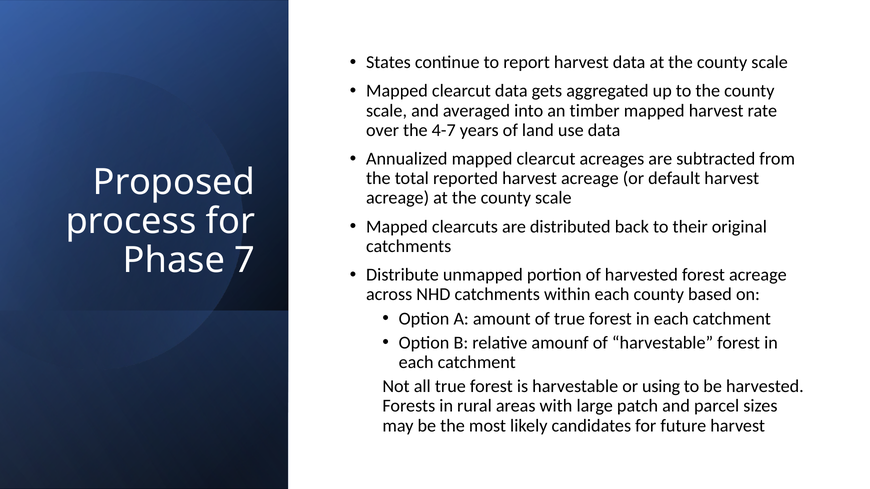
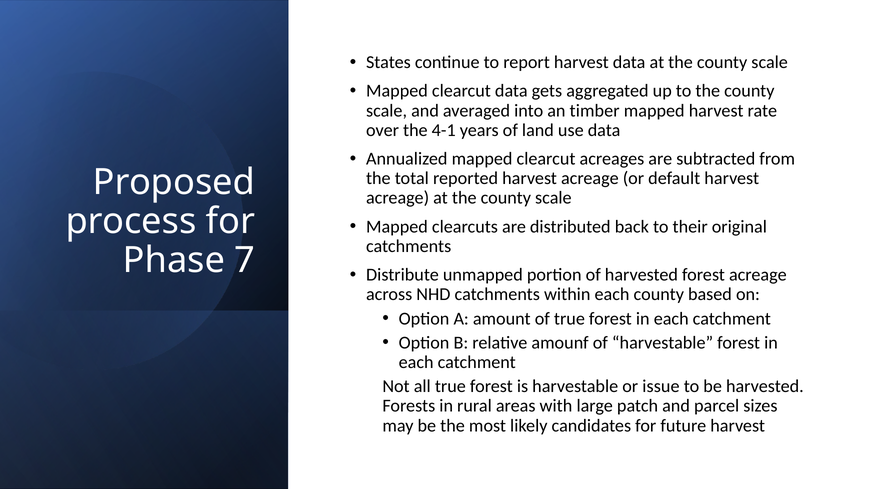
4-7: 4-7 -> 4-1 (444, 130)
using: using -> issue (661, 387)
